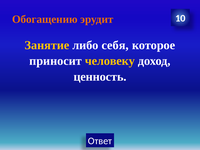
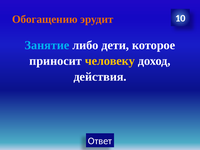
Занятие colour: yellow -> light blue (47, 45)
себя: себя -> дети (115, 45)
ценность: ценность -> действия (100, 77)
